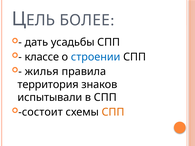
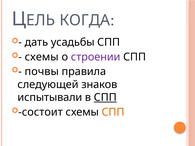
БОЛЕЕ: БОЛЕЕ -> КОГДА (85, 20)
классе: классе -> схемы (42, 57)
строении colour: blue -> purple (96, 57)
жилья: жилья -> почвы (42, 72)
территория: территория -> следующей (48, 85)
СПП underline: none -> present (105, 98)
